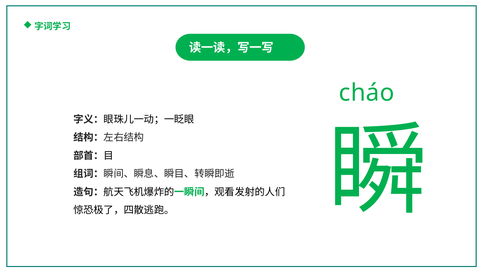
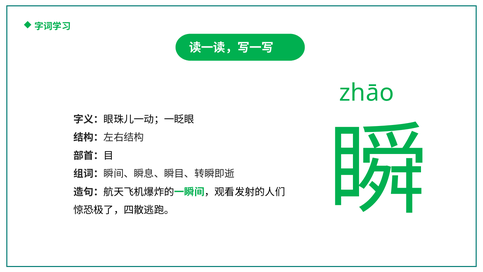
cháo: cháo -> zhāo (367, 93)
